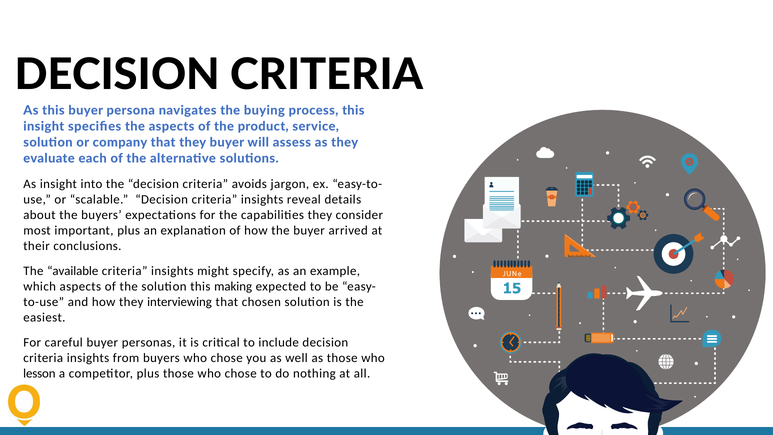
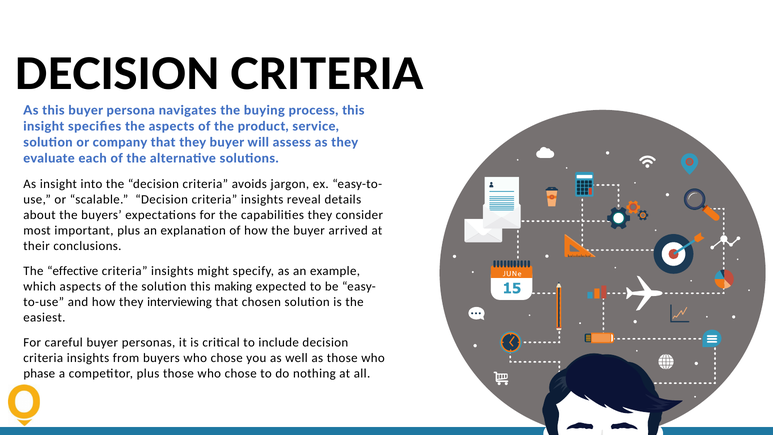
available: available -> effective (73, 271)
lesson: lesson -> phase (39, 373)
